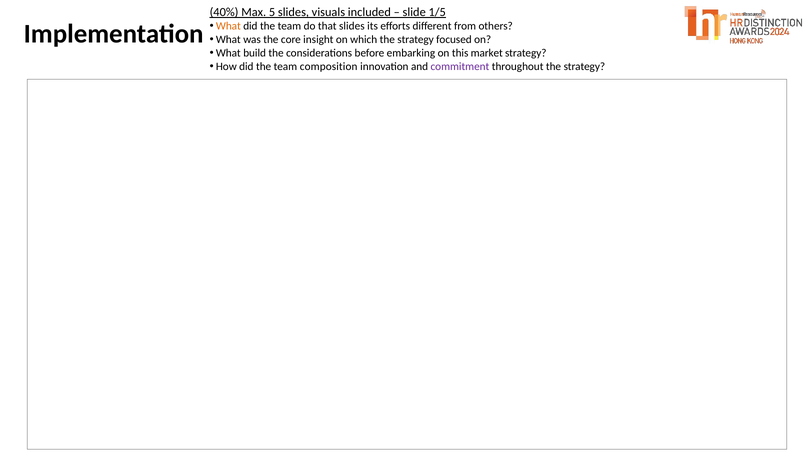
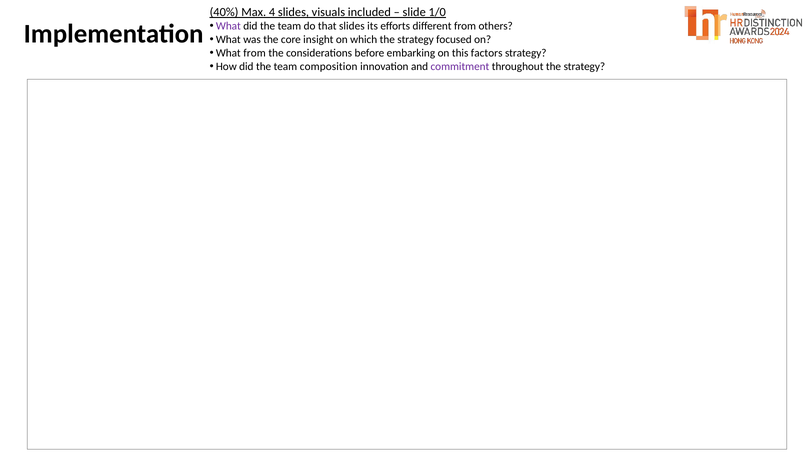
5: 5 -> 4 (272, 12)
1/5: 1/5 -> 1/0 (437, 12)
What colour: orange -> purple (228, 26)
What build: build -> from (255, 53)
market: market -> factors (487, 53)
